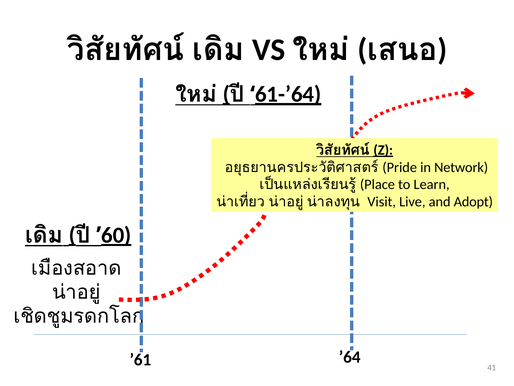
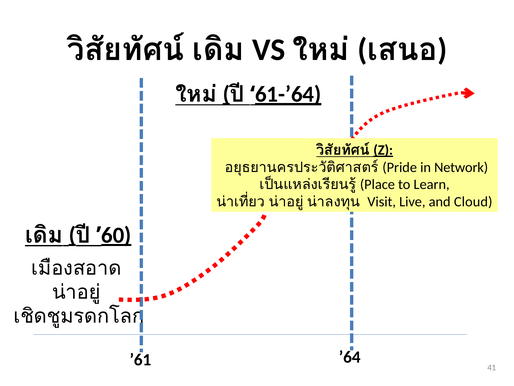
Adopt: Adopt -> Cloud (473, 201)
